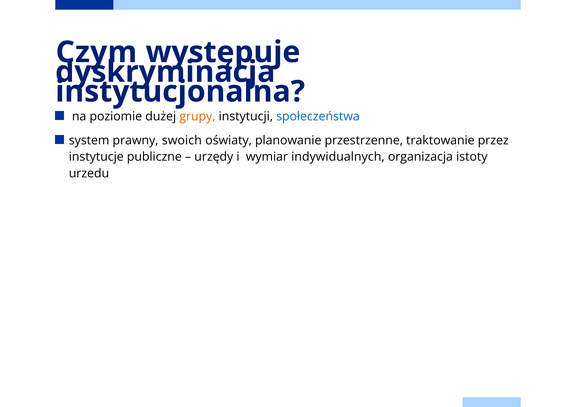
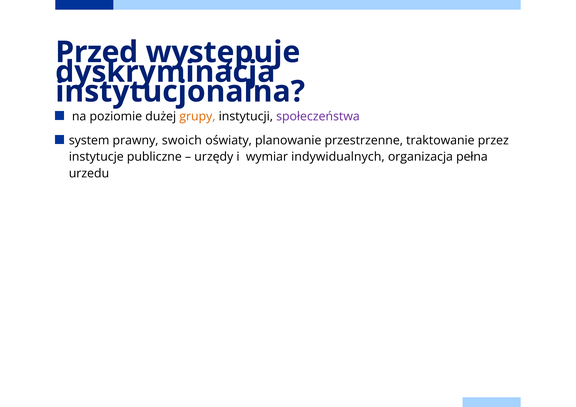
Czym: Czym -> Przed (97, 52)
społeczeństwa colour: blue -> purple (318, 117)
istoty: istoty -> pełna (472, 157)
